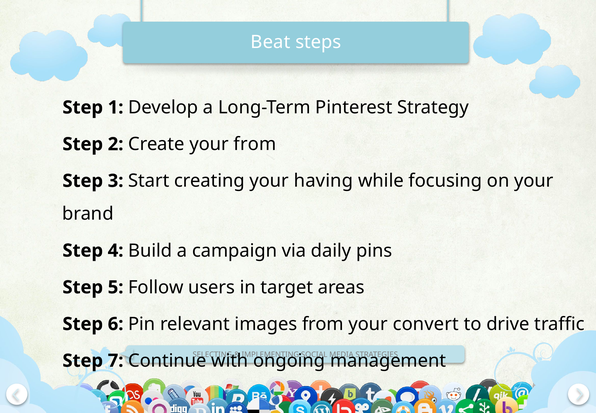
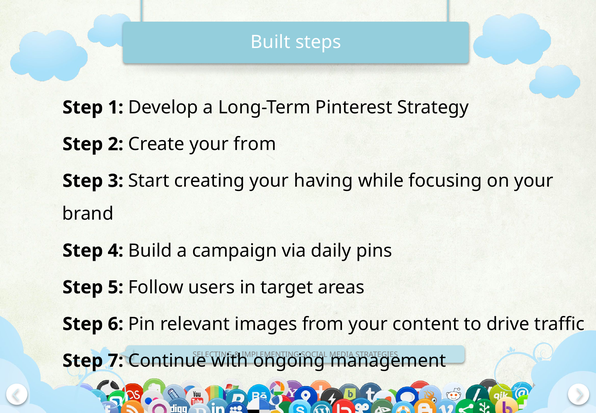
Beat: Beat -> Built (270, 42)
convert: convert -> content (426, 324)
